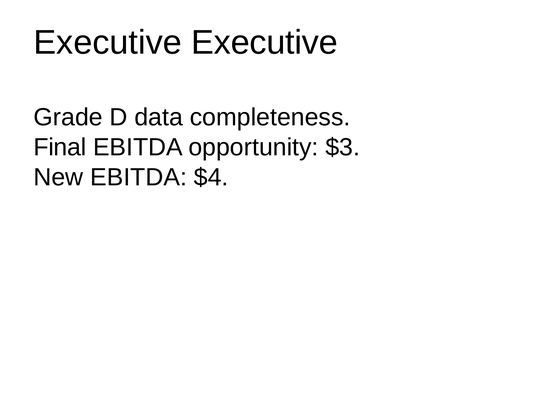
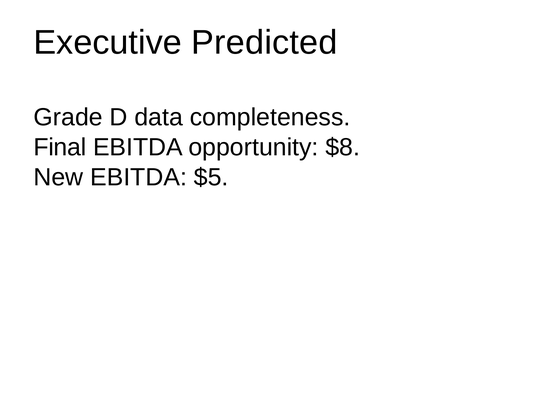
Executive Executive: Executive -> Predicted (264, 43)
$3: $3 -> $8 (343, 147)
$4: $4 -> $5 (211, 177)
